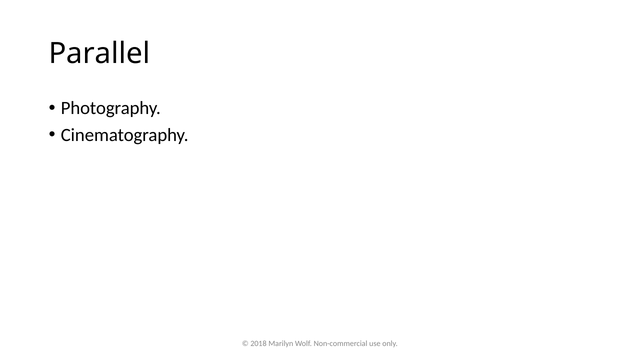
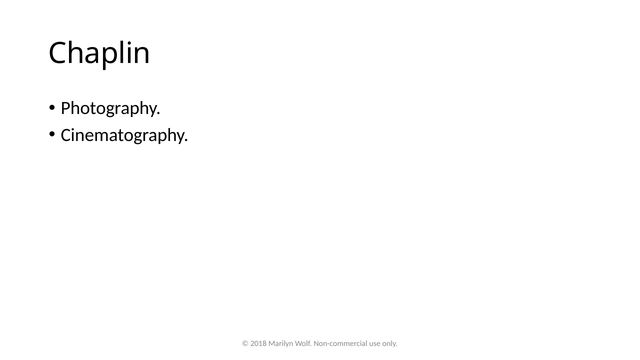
Parallel: Parallel -> Chaplin (100, 54)
